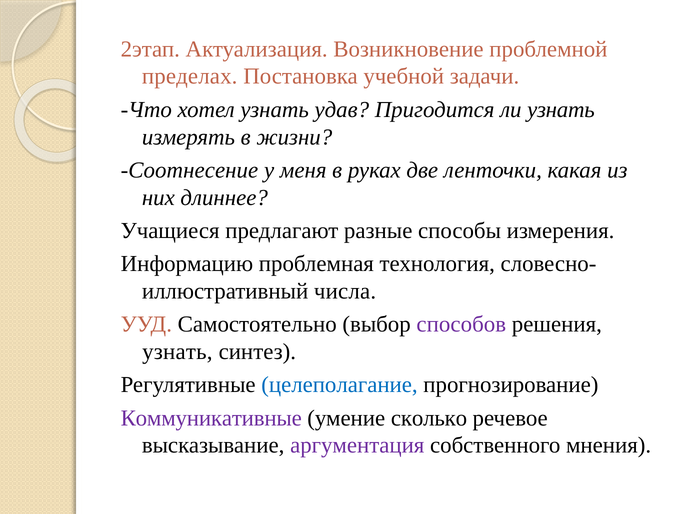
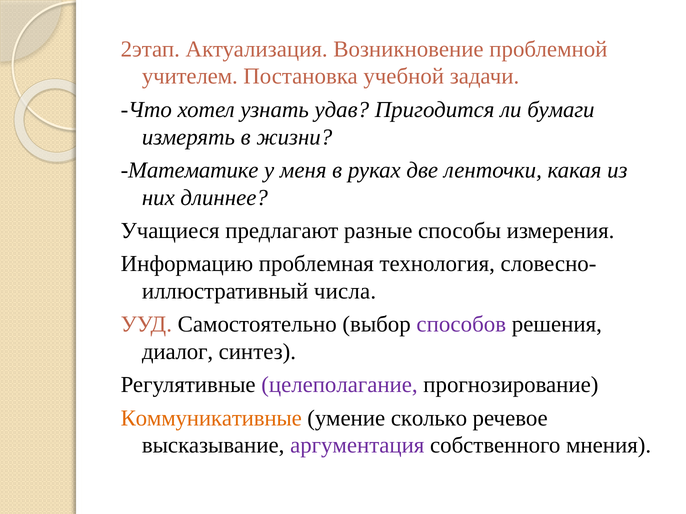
пределах: пределах -> учителем (190, 76)
ли узнать: узнать -> бумаги (561, 110)
Соотнесение: Соотнесение -> Математике (190, 170)
узнать: узнать -> диалог (178, 352)
целеполагание colour: blue -> purple (340, 385)
Коммуникативные colour: purple -> orange (211, 418)
